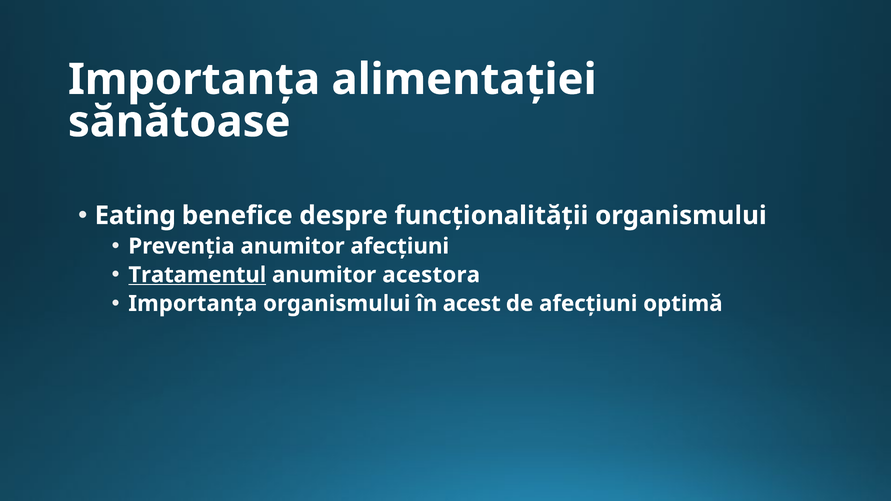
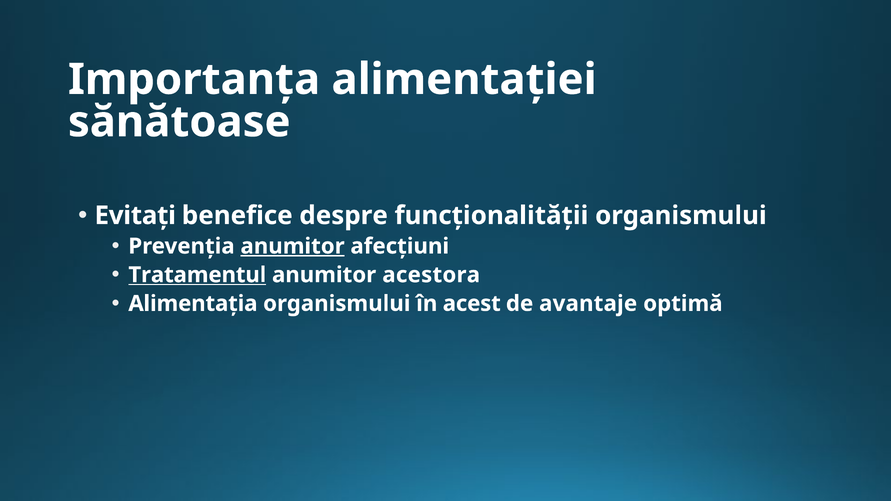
Eating: Eating -> Evitați (135, 216)
anumitor underline: none -> present (293, 246)
Importanța: Importanța -> Alimentația (193, 304)
de afecțiuni: afecțiuni -> avantaje (588, 304)
